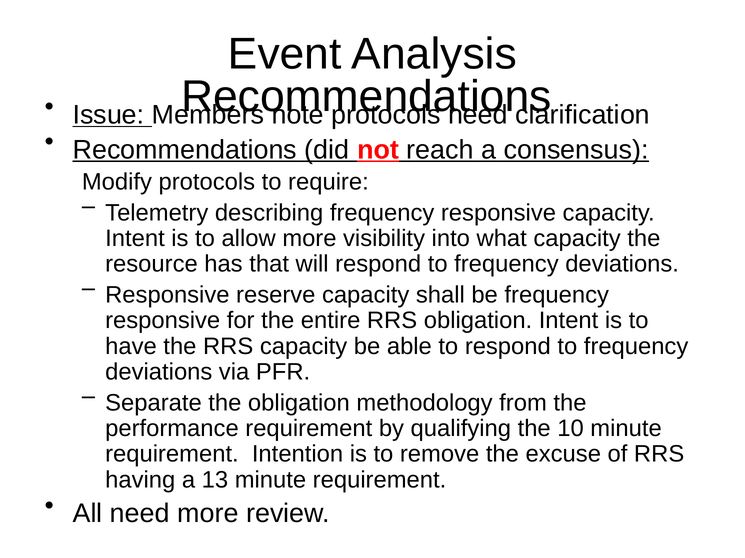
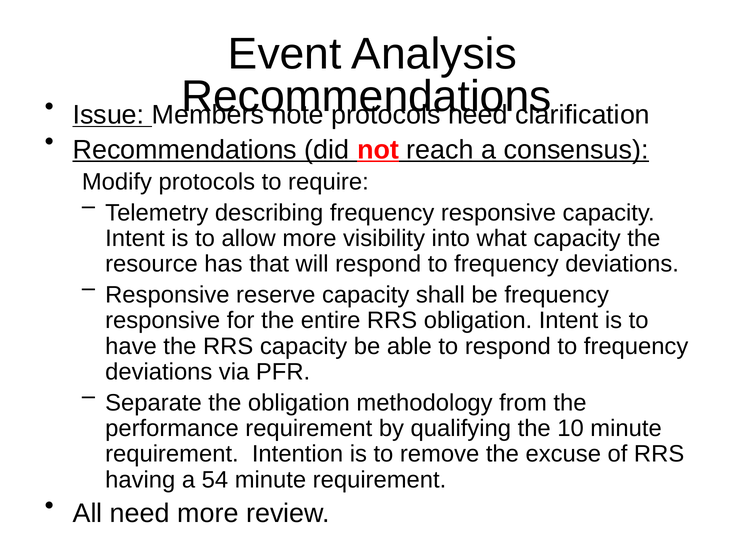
13: 13 -> 54 (215, 480)
